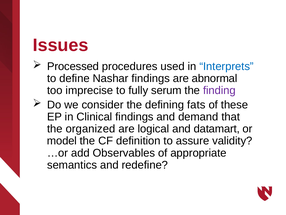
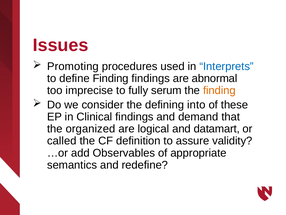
Processed: Processed -> Promoting (73, 66)
define Nashar: Nashar -> Finding (111, 78)
finding colour: purple -> orange (219, 90)
fats: fats -> into (196, 105)
model: model -> called (62, 141)
